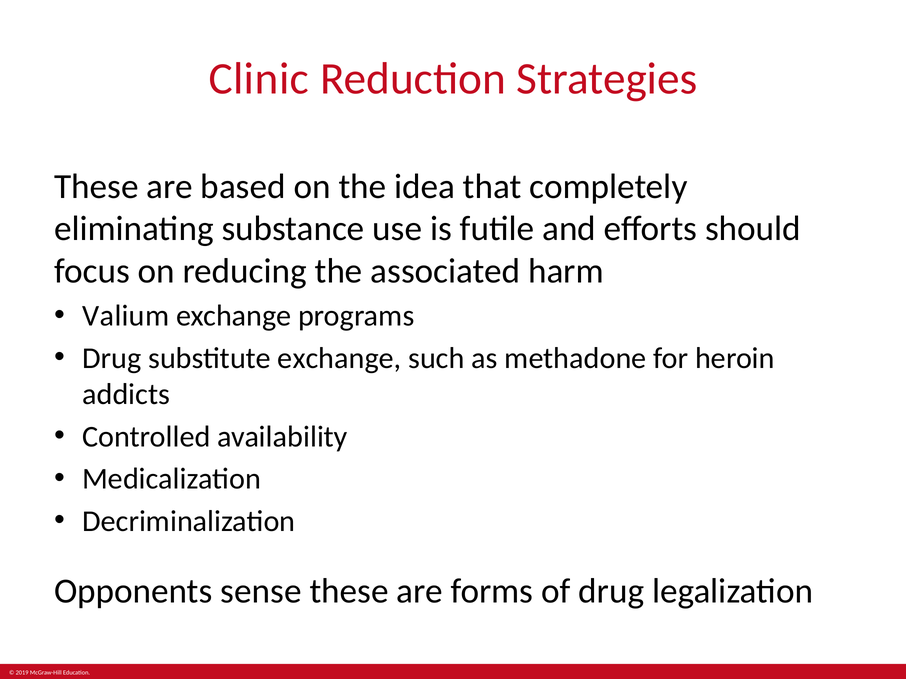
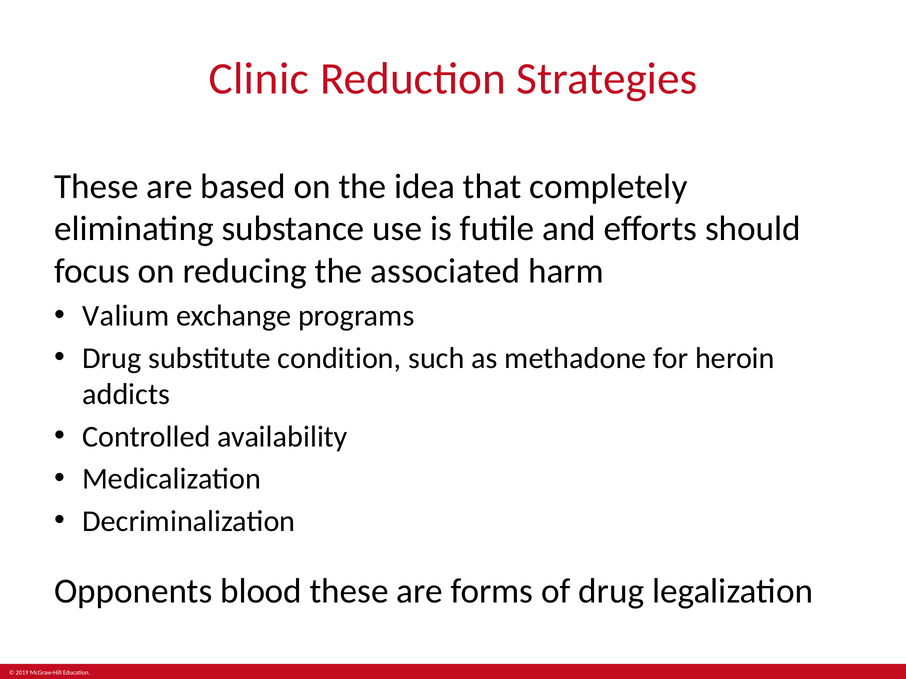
substitute exchange: exchange -> condition (339, 358)
sense: sense -> blood (261, 591)
